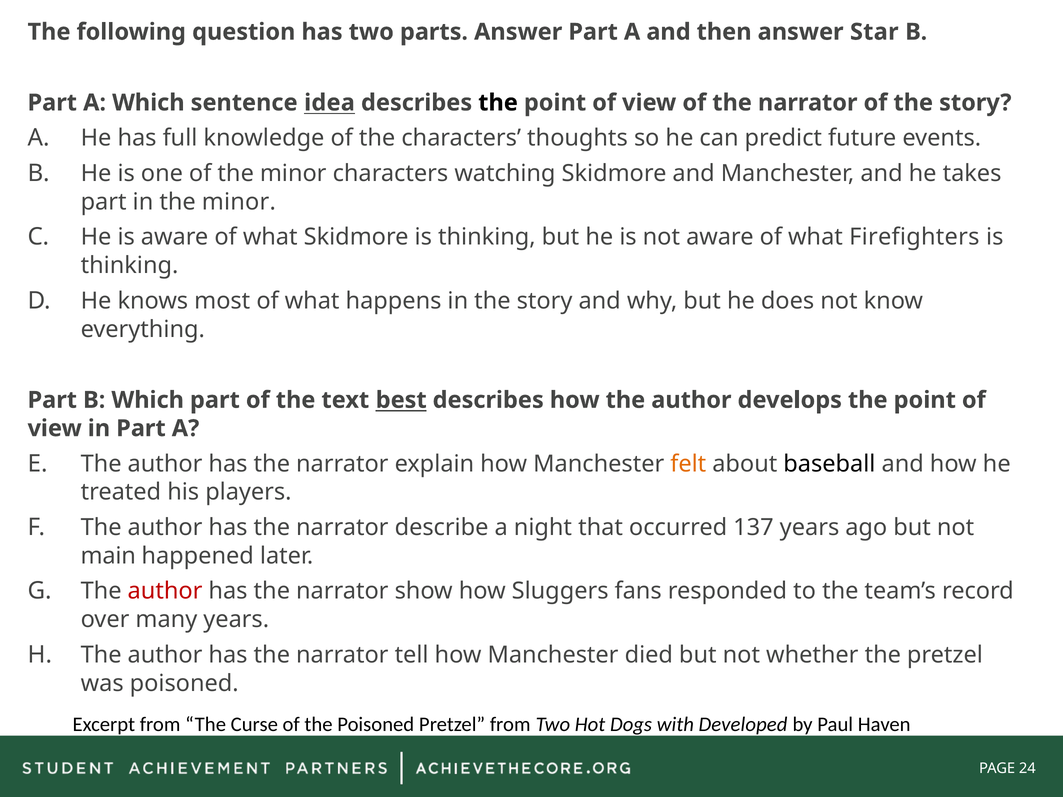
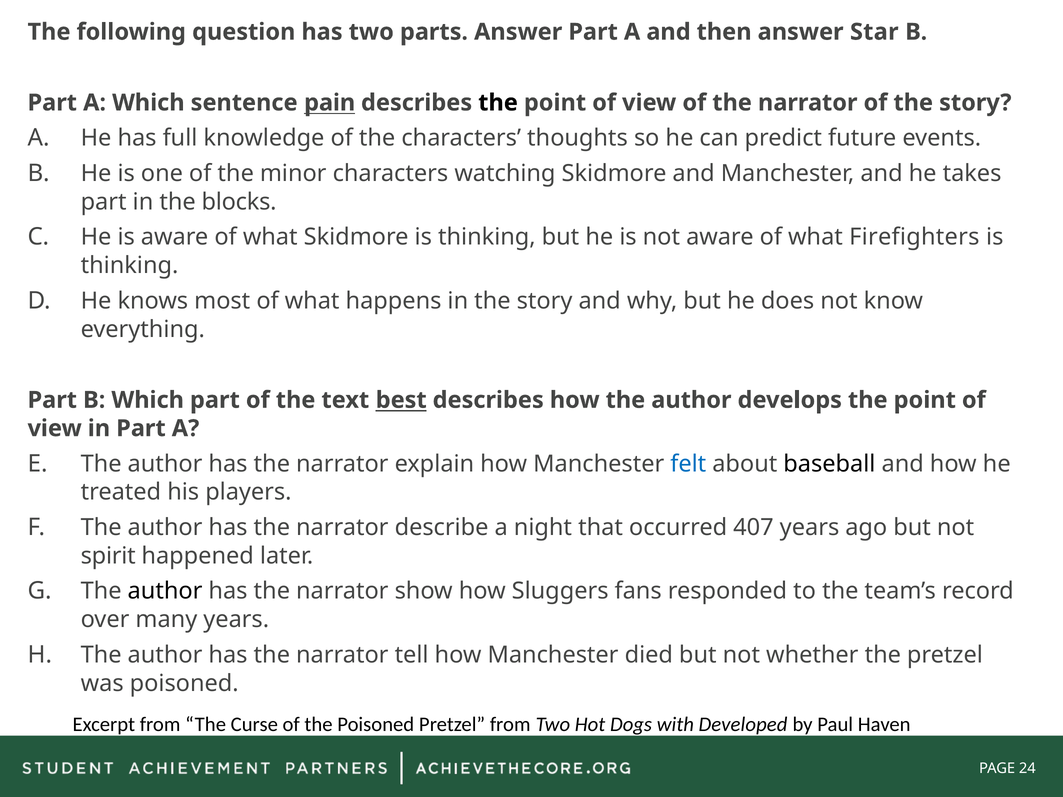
idea: idea -> pain (330, 103)
in the minor: minor -> blocks (239, 202)
felt colour: orange -> blue (688, 464)
137: 137 -> 407 (753, 528)
main: main -> spirit (108, 556)
author colour: red -> black (165, 591)
